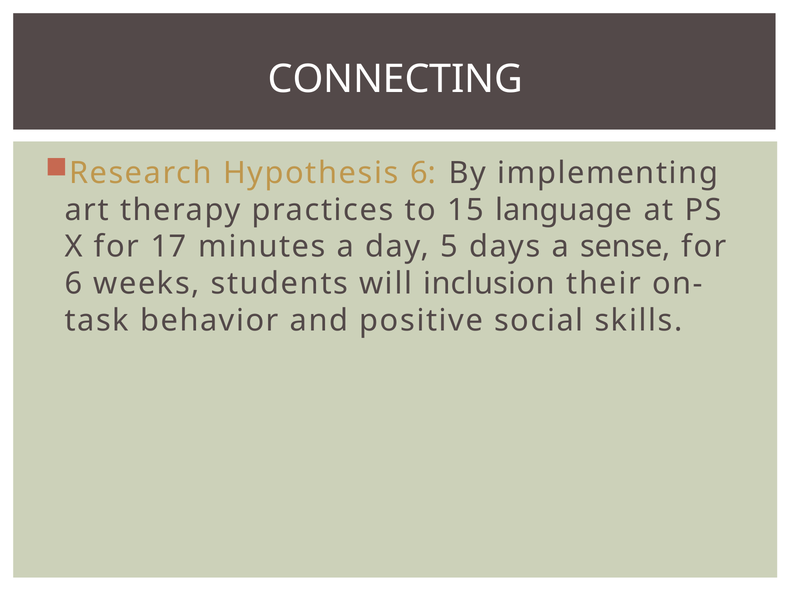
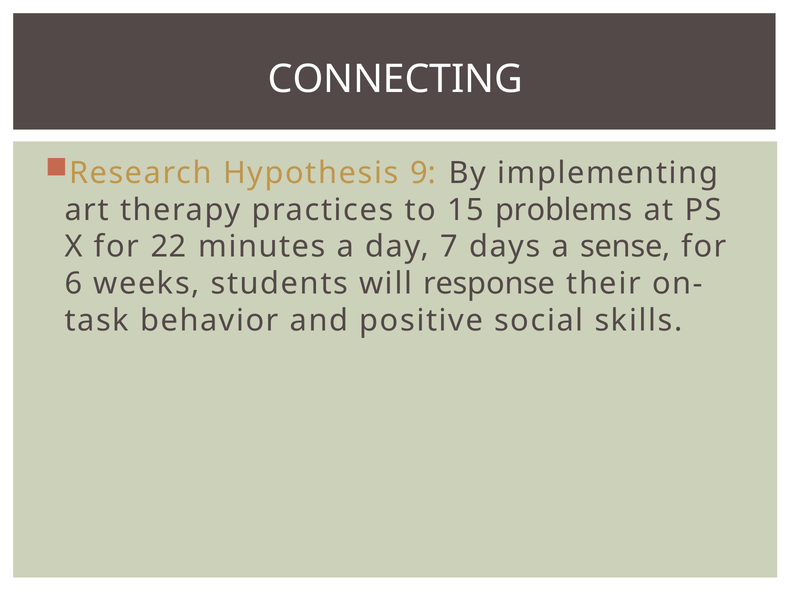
Hypothesis 6: 6 -> 9 (423, 173)
language: language -> problems (564, 210)
17: 17 -> 22 (168, 247)
5: 5 -> 7 (449, 247)
inclusion: inclusion -> response (489, 284)
